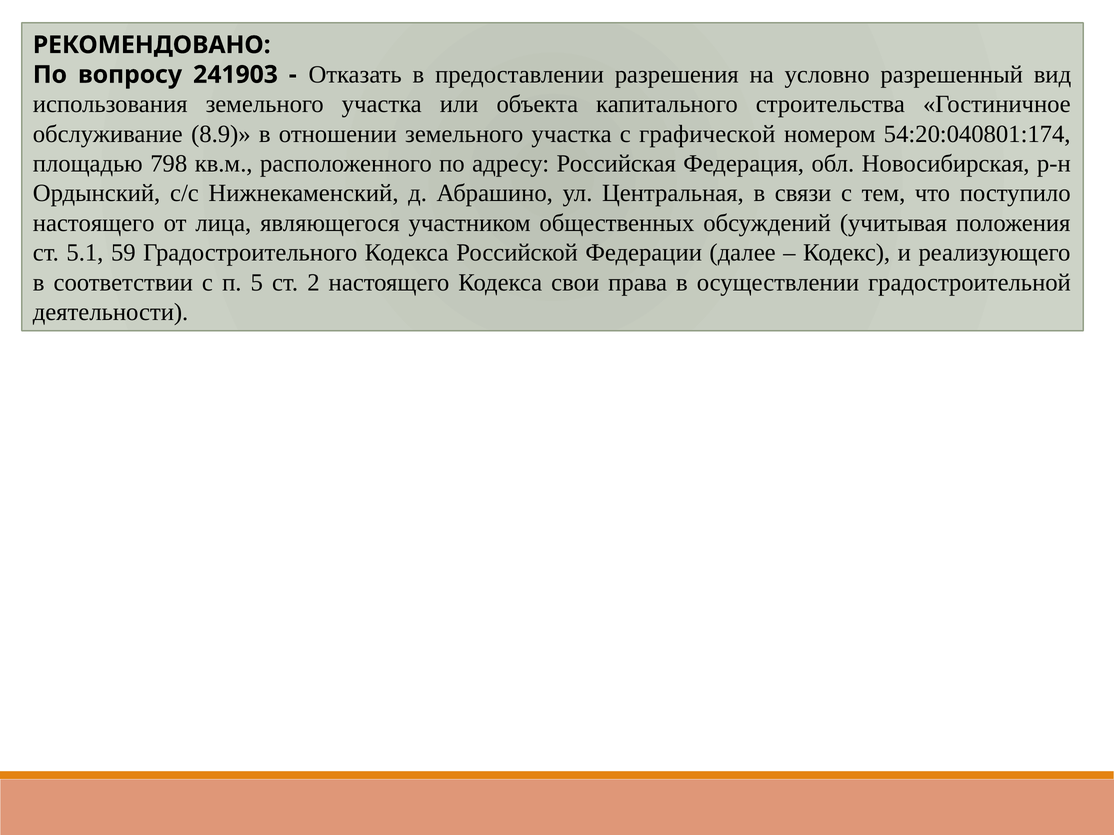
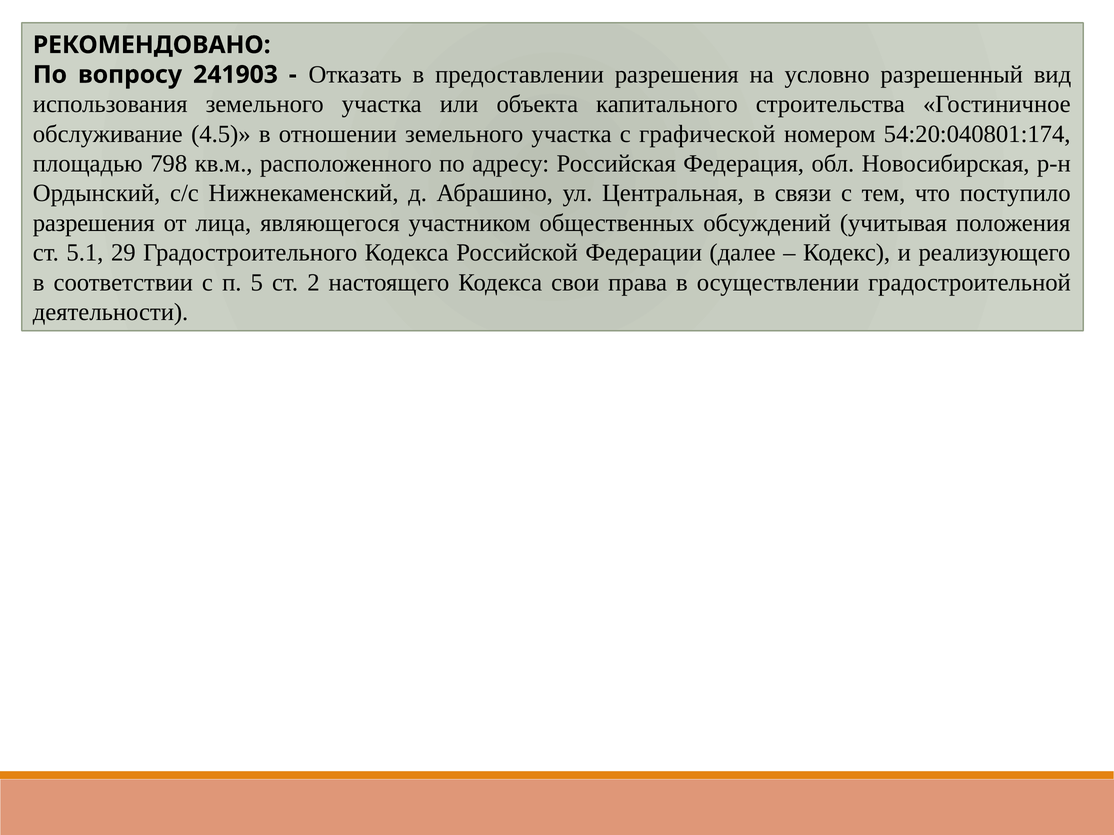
8.9: 8.9 -> 4.5 (221, 134)
настоящего: настоящего -> разрешения (94, 223)
59: 59 -> 29 (123, 253)
